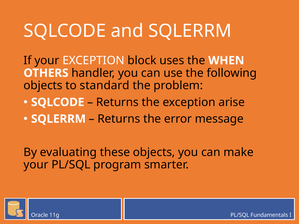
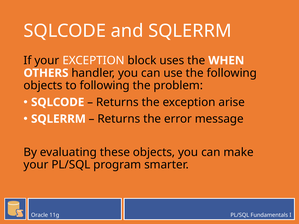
to standard: standard -> following (105, 86)
